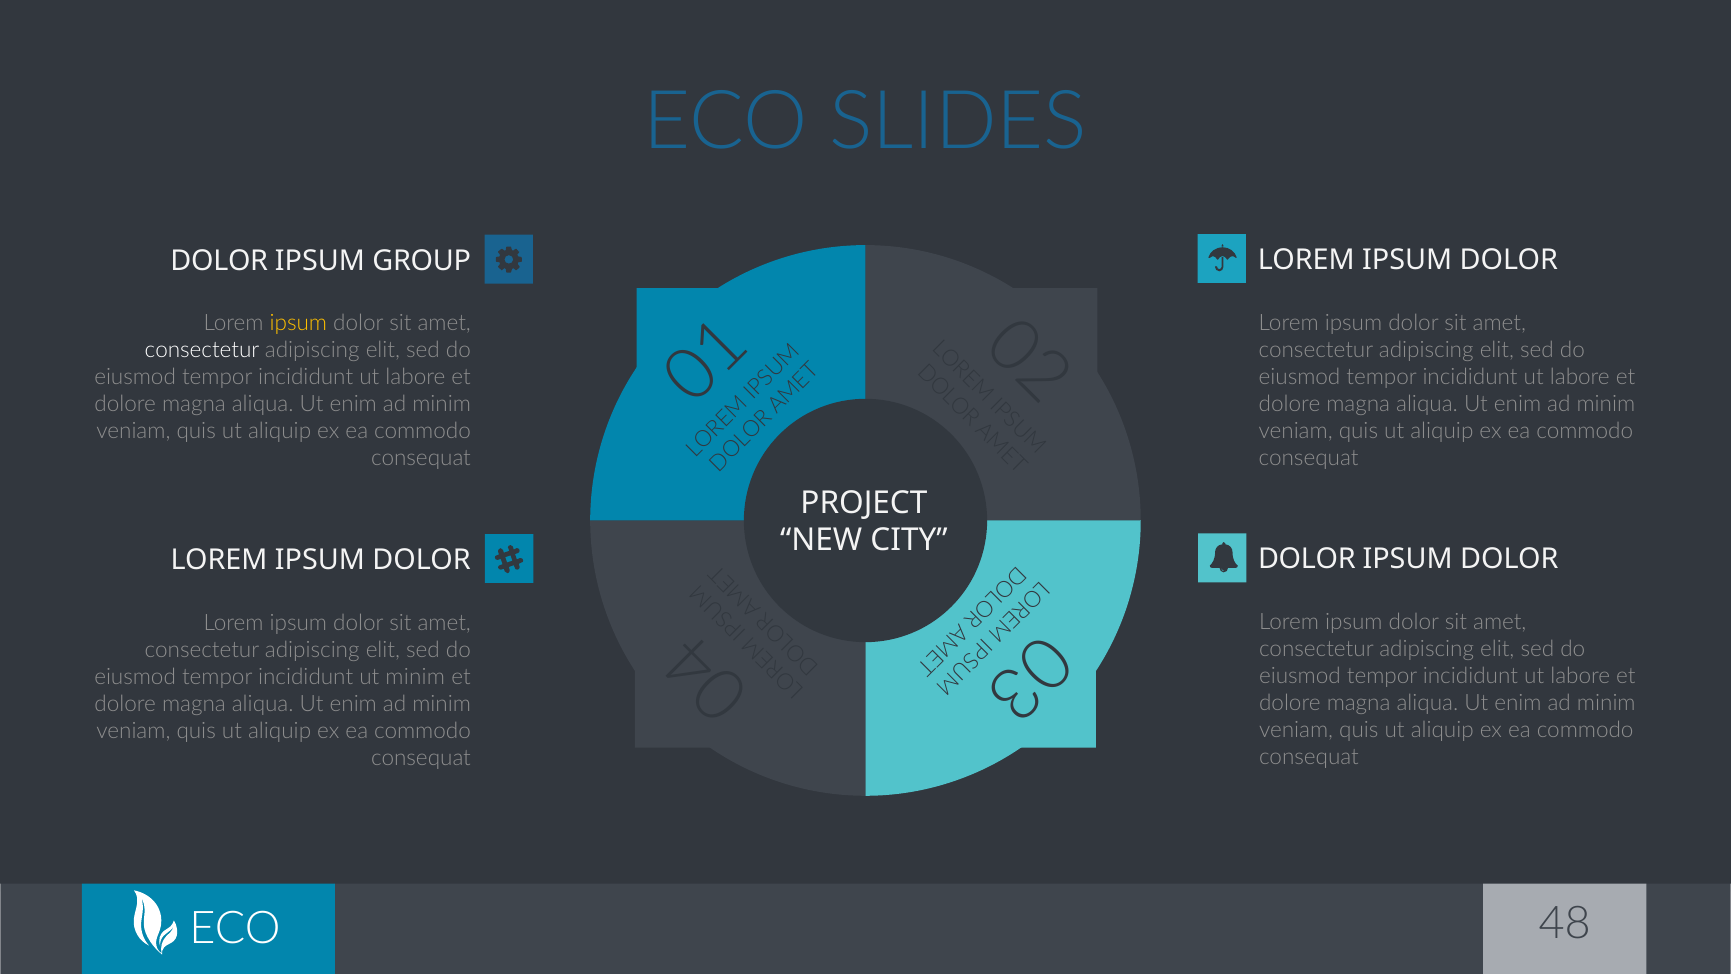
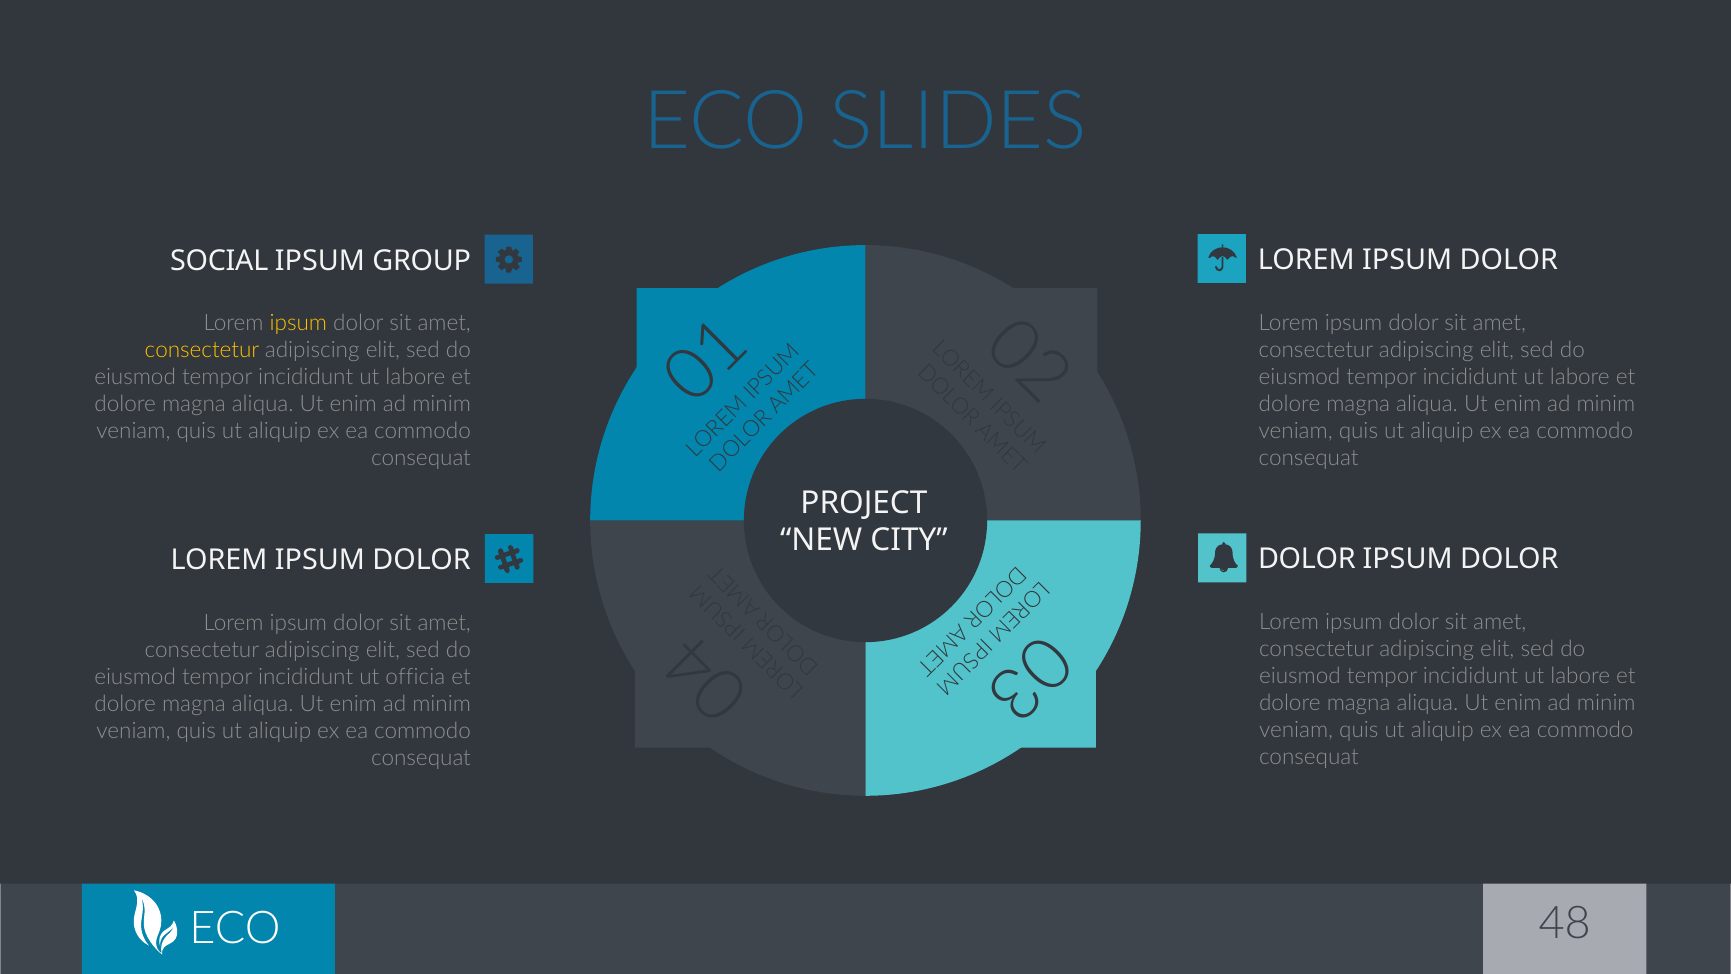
DOLOR: DOLOR -> SOCIAL (219, 261)
consectetur colour: white -> yellow (202, 350)
ut minim: minim -> officia (415, 677)
